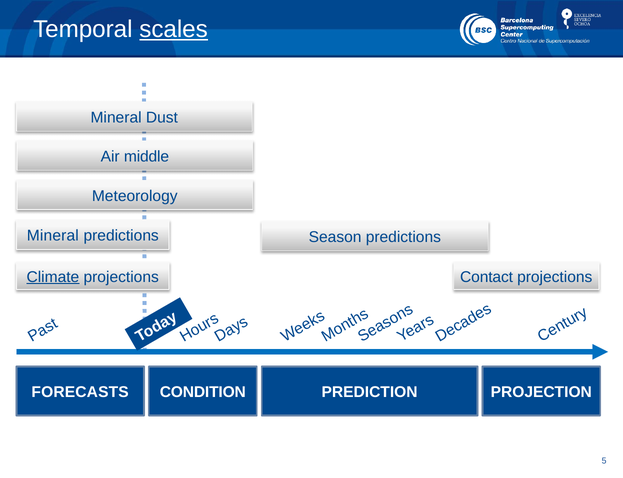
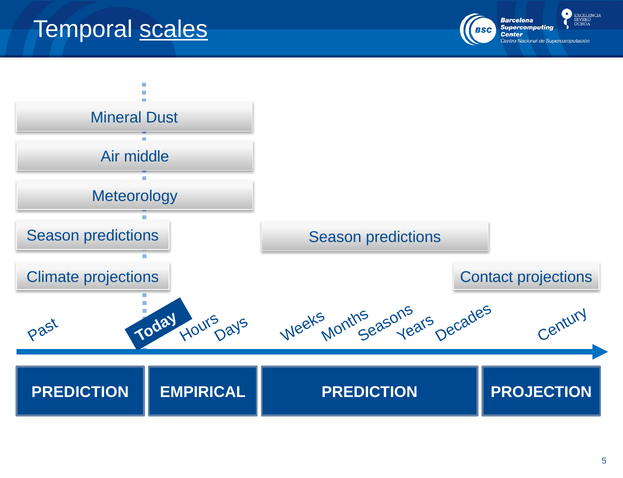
Mineral: Mineral -> Season (53, 236)
Climate underline: present -> none (53, 277)
FORECASTS: FORECASTS -> PREDICTION (80, 392)
CONDITION: CONDITION -> EMPIRICAL (203, 392)
